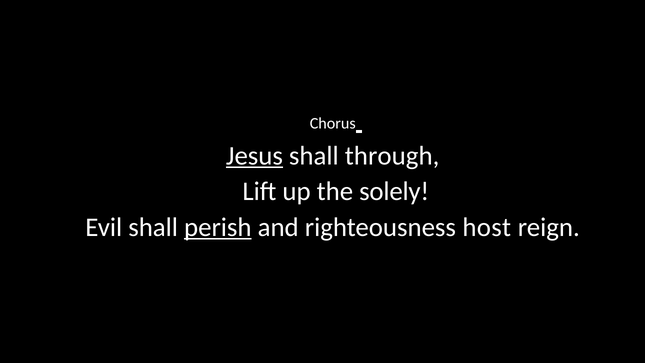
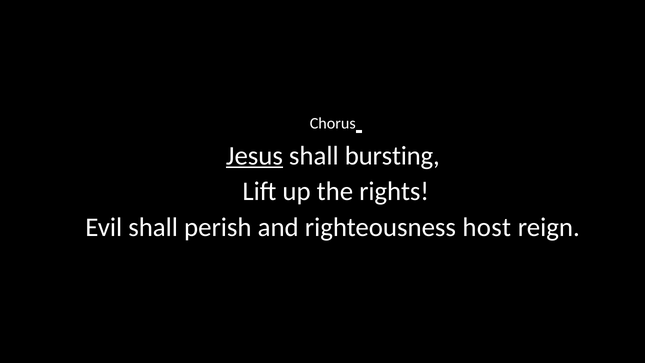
through: through -> bursting (392, 156)
solely: solely -> rights (394, 191)
perish underline: present -> none (218, 227)
